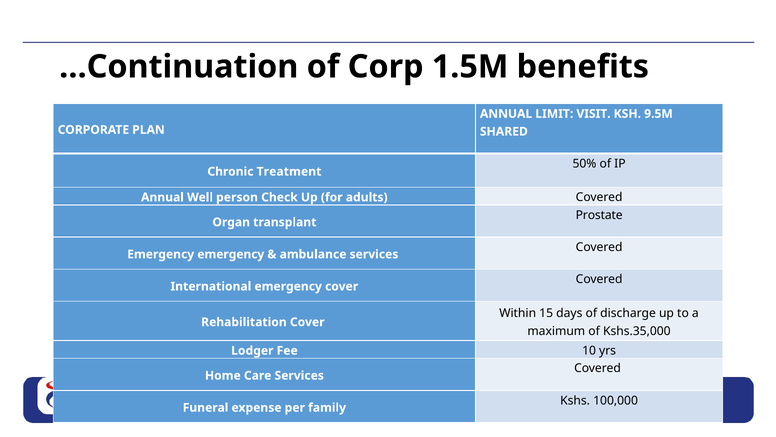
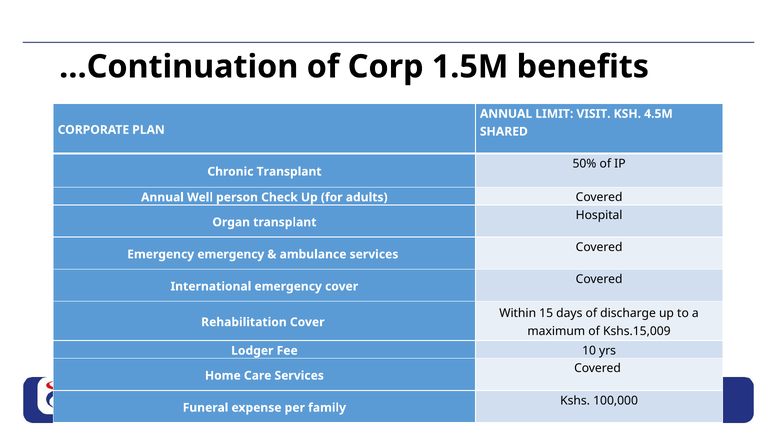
9.5M: 9.5M -> 4.5M (658, 114)
Chronic Treatment: Treatment -> Transplant (289, 171)
Prostate: Prostate -> Hospital (599, 215)
Kshs.35,000: Kshs.35,000 -> Kshs.15,009 (637, 331)
